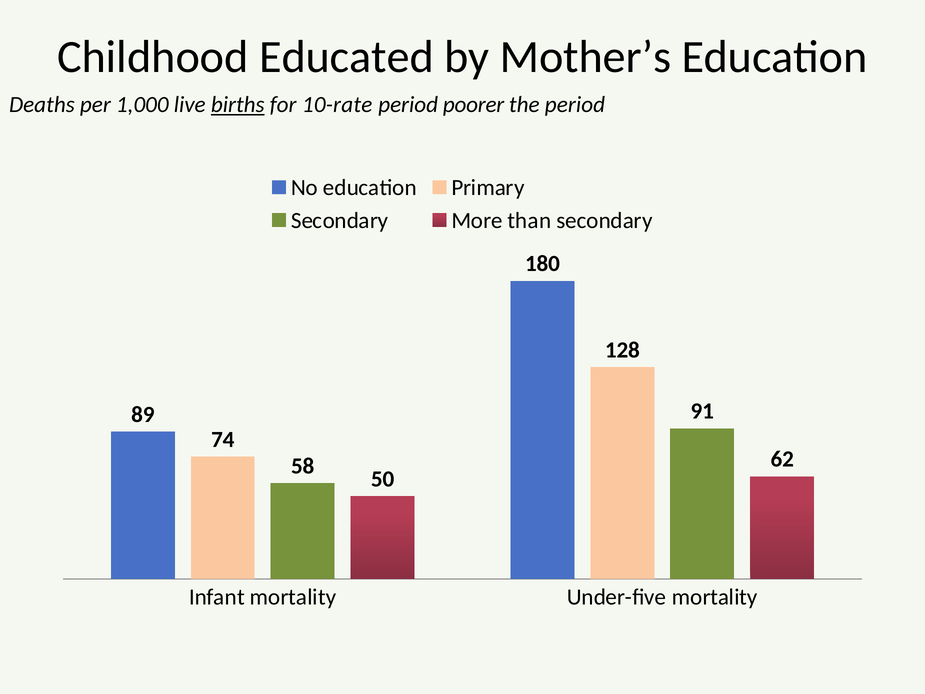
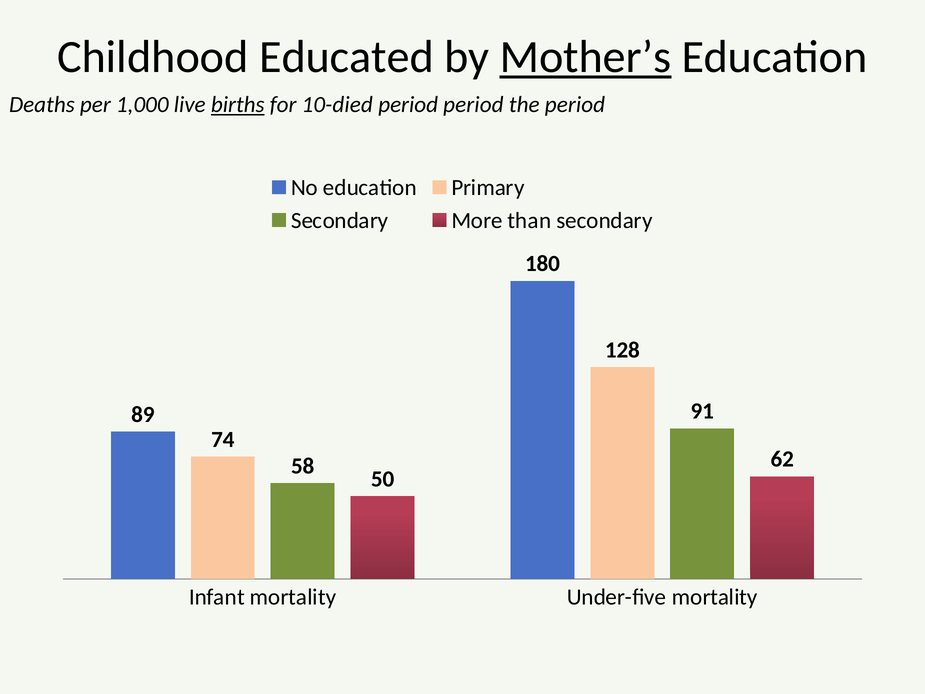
Mother’s underline: none -> present (585, 57)
10-rate: 10-rate -> 10-died (337, 105)
period poorer: poorer -> period (473, 105)
